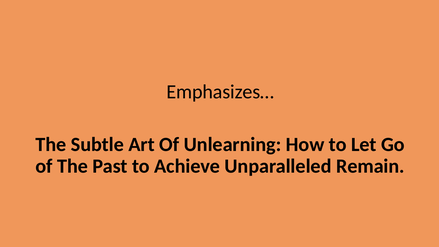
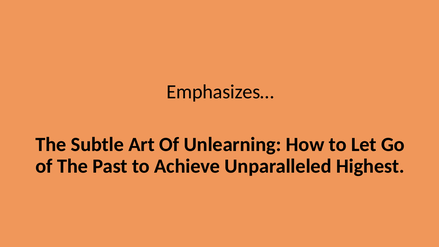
Remain: Remain -> Highest (370, 166)
